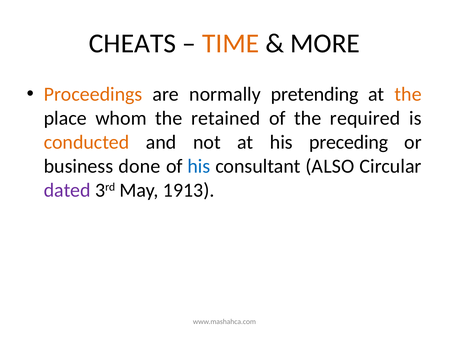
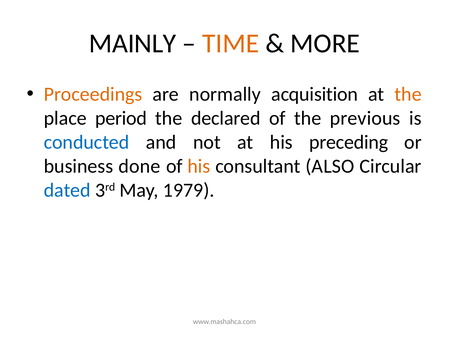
CHEATS: CHEATS -> MAINLY (133, 43)
pretending: pretending -> acquisition (315, 94)
whom: whom -> period (121, 118)
retained: retained -> declared (226, 118)
required: required -> previous (365, 118)
conducted colour: orange -> blue (87, 142)
his colour: blue -> orange (199, 166)
dated colour: purple -> blue (67, 190)
1913: 1913 -> 1979 (189, 190)
